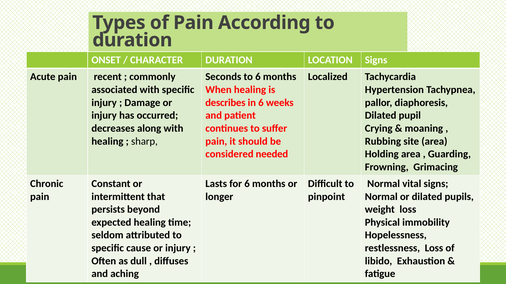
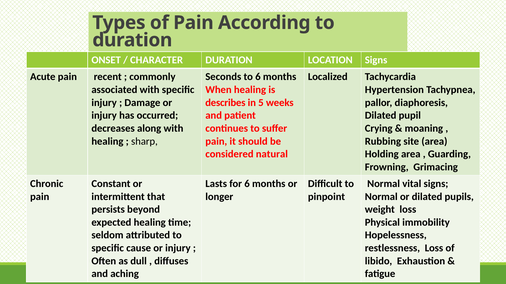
in 6: 6 -> 5 (261, 103)
needed: needed -> natural (272, 154)
